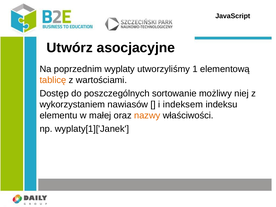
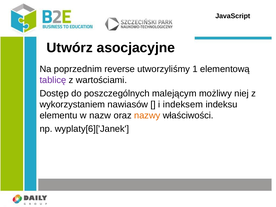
wyplaty: wyplaty -> reverse (120, 69)
tablicę colour: orange -> purple (53, 80)
sortowanie: sortowanie -> malejącym (174, 93)
małej: małej -> nazw (100, 115)
wyplaty[1]['Janek: wyplaty[1]['Janek -> wyplaty[6]['Janek (92, 129)
